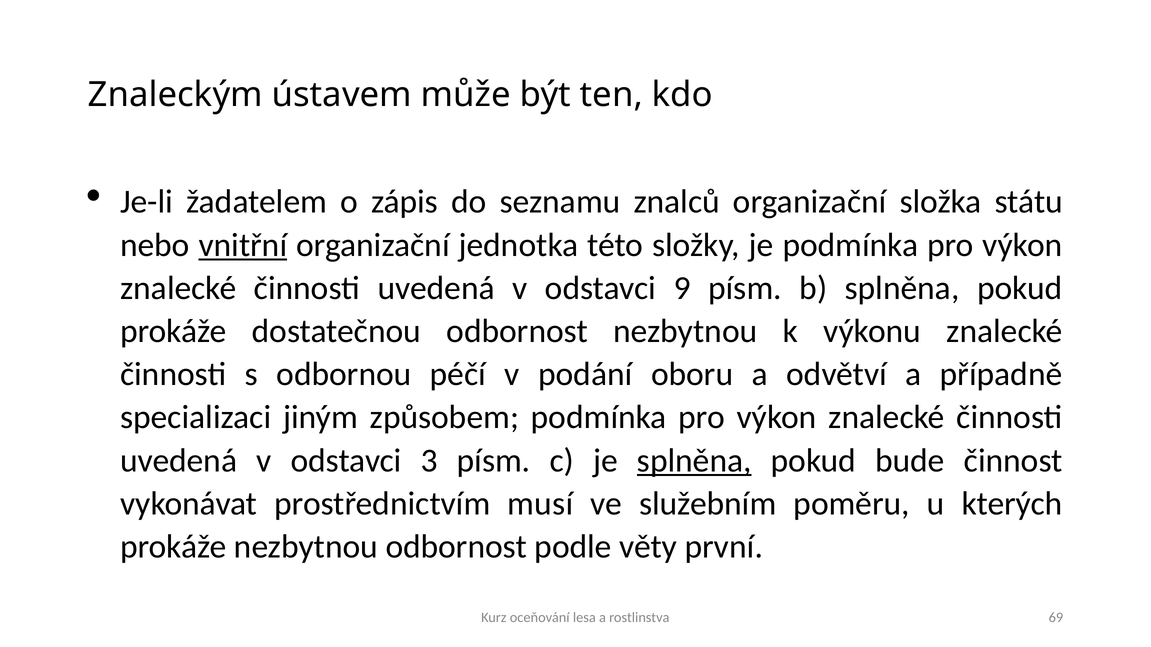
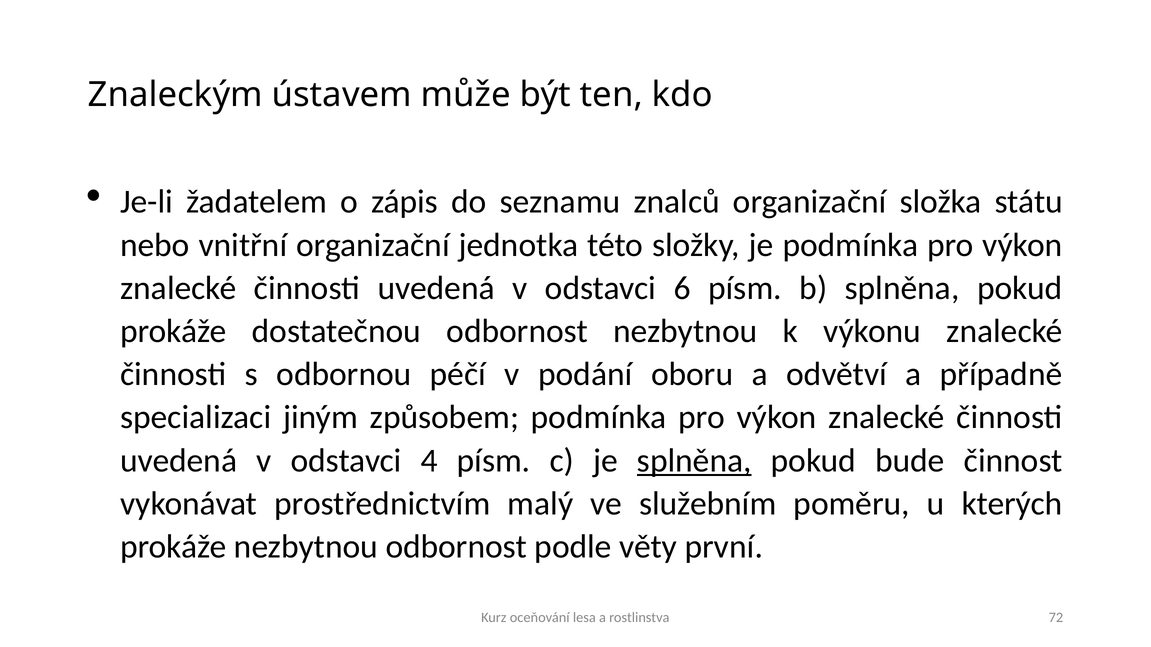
vnitřní underline: present -> none (243, 245)
9: 9 -> 6 (682, 288)
3: 3 -> 4 (429, 461)
musí: musí -> malý (540, 504)
69: 69 -> 72 (1056, 618)
